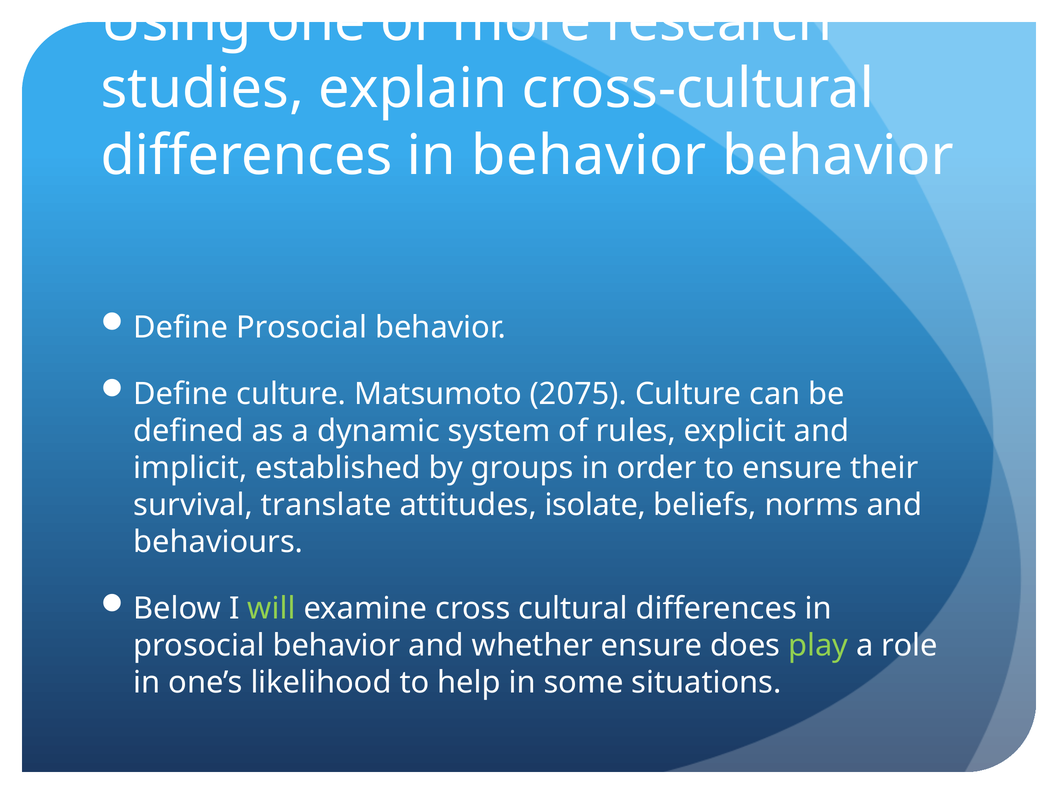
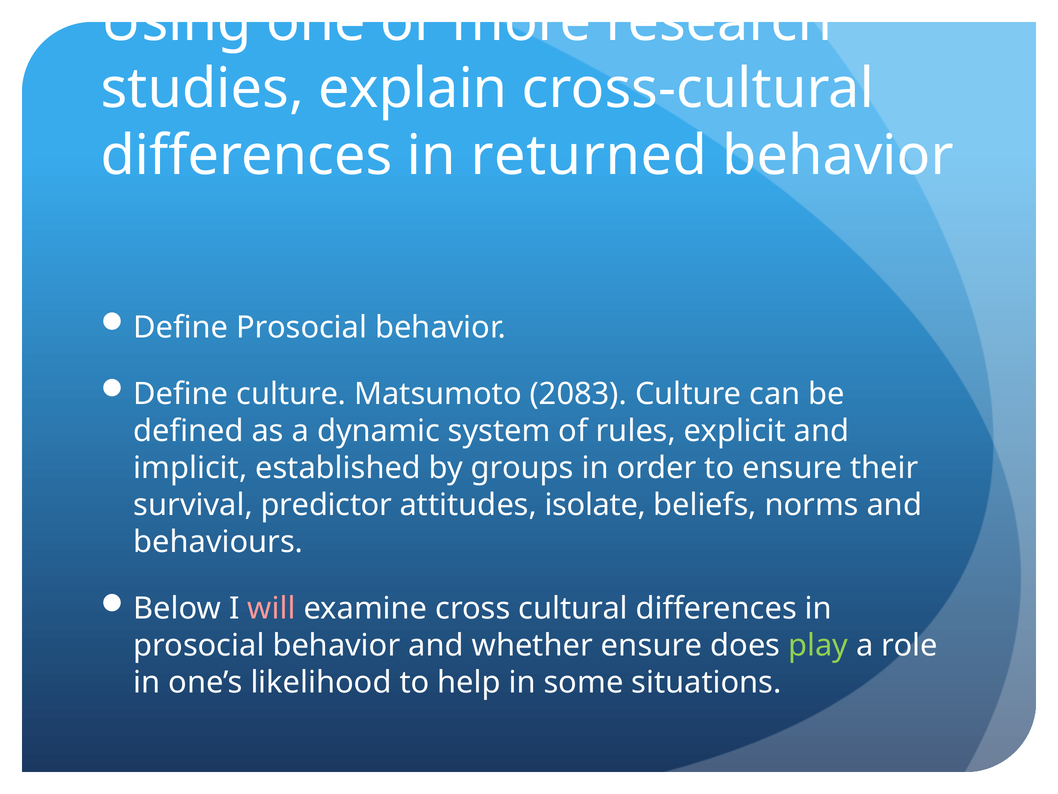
in behavior: behavior -> returned (589, 156)
2075: 2075 -> 2083 (578, 394)
translate: translate -> predictor (326, 505)
will colour: light green -> pink (272, 608)
